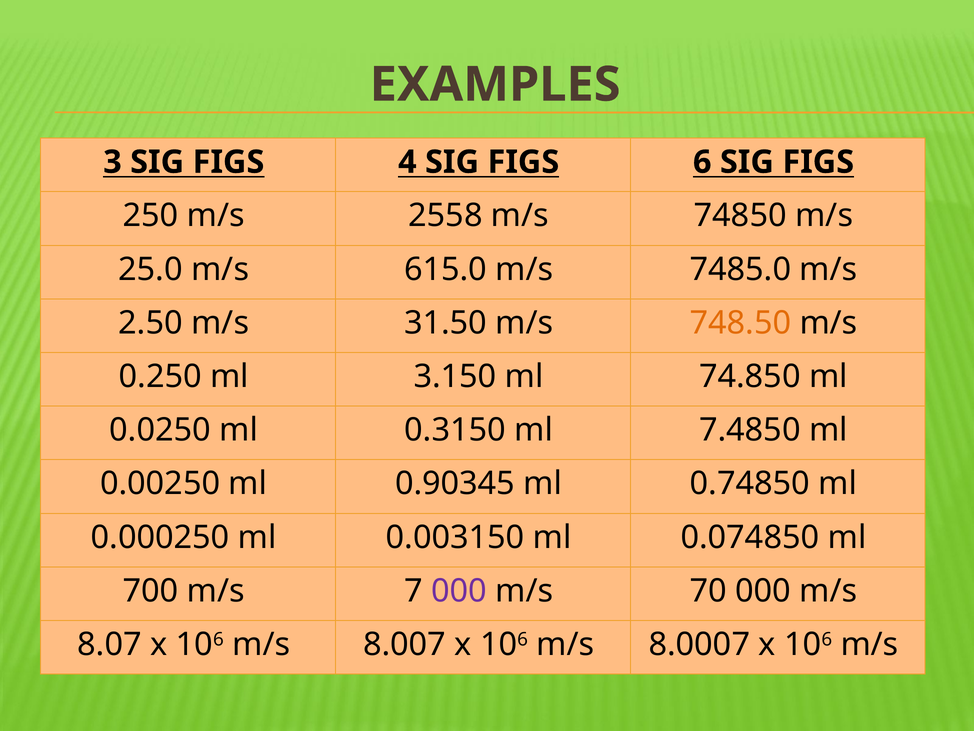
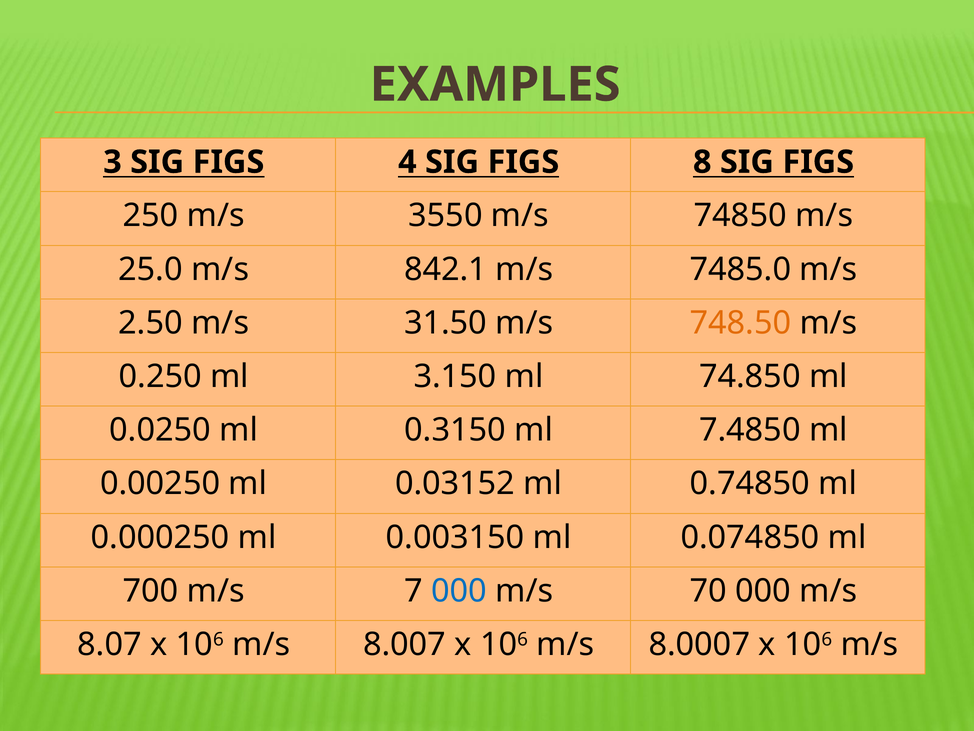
6: 6 -> 8 (702, 162)
2558: 2558 -> 3550 (446, 216)
615.0: 615.0 -> 842.1 (445, 269)
0.90345: 0.90345 -> 0.03152 (455, 483)
000 colour: purple -> blue (459, 591)
